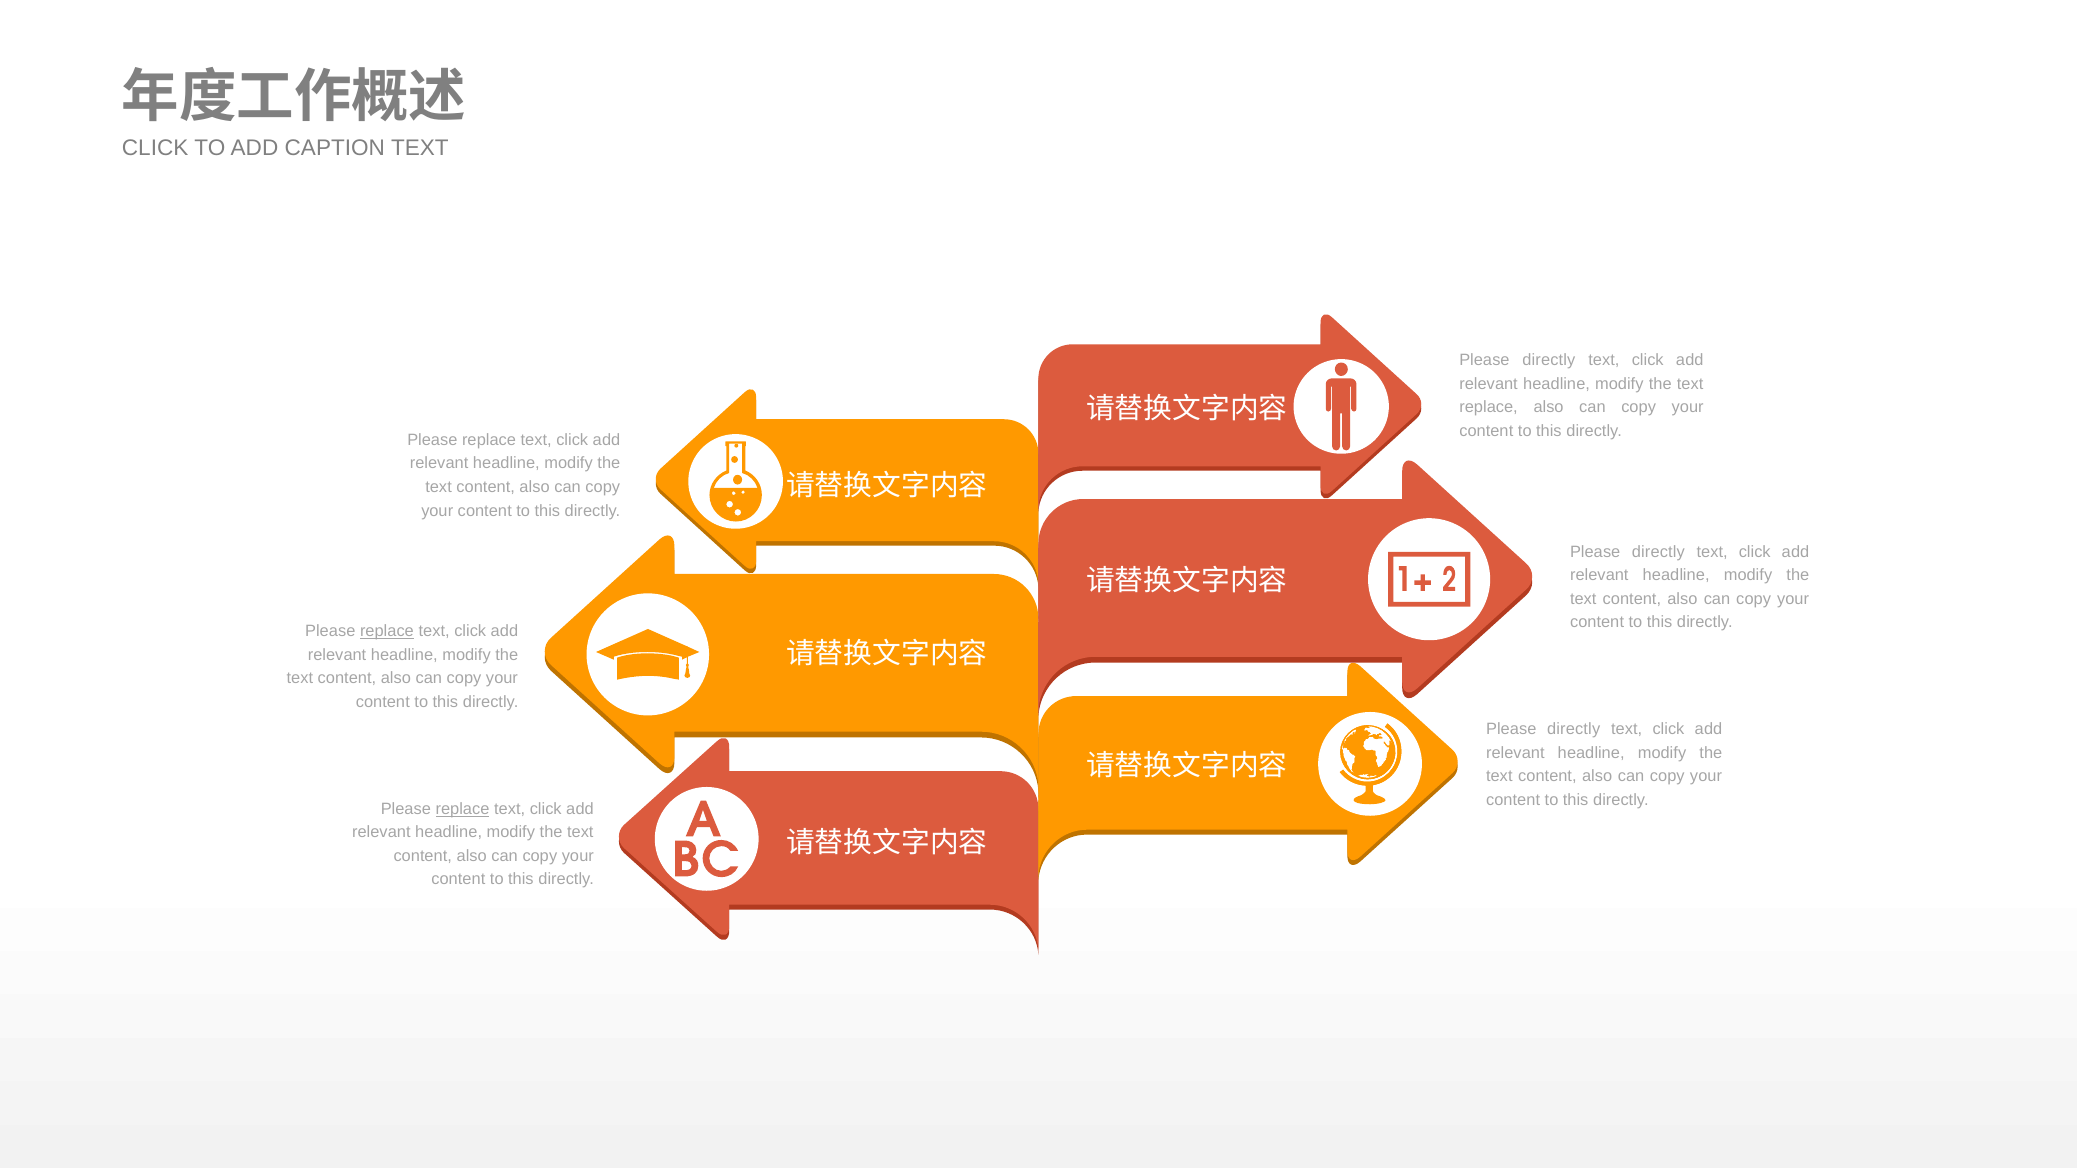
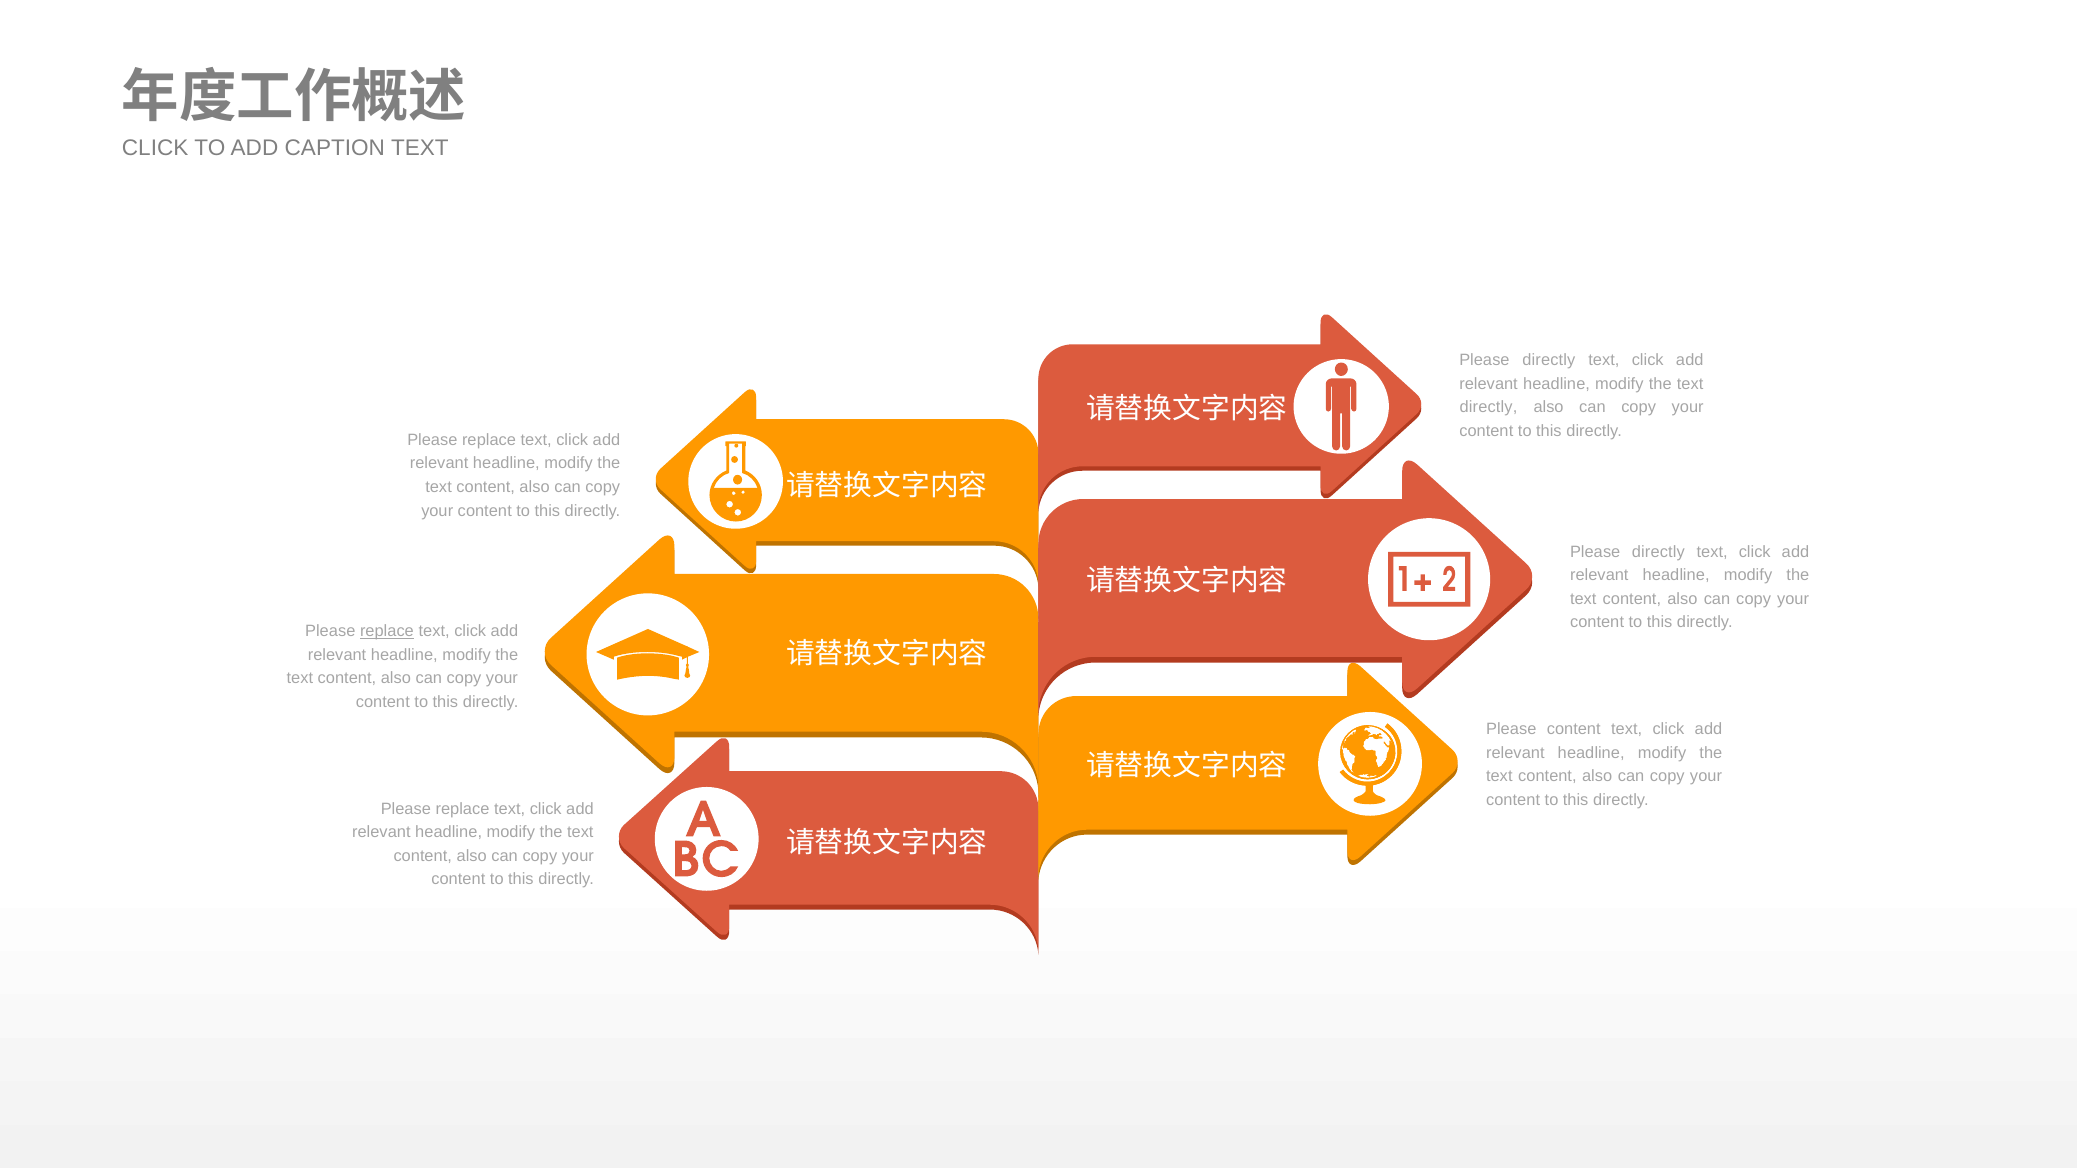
replace: replace -> directly (1488, 408)
directly: directly -> content (1574, 730)
replace underline: present -> none (462, 809)
